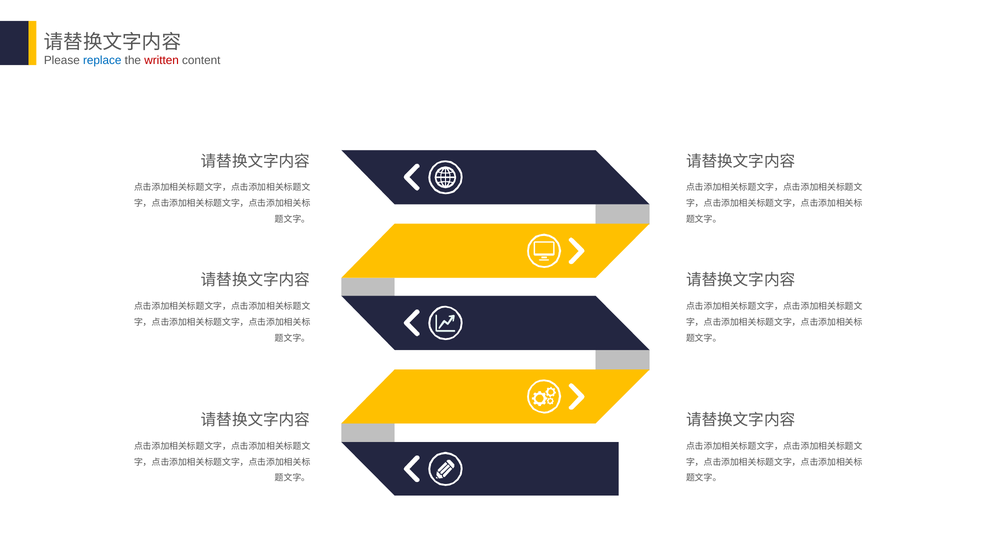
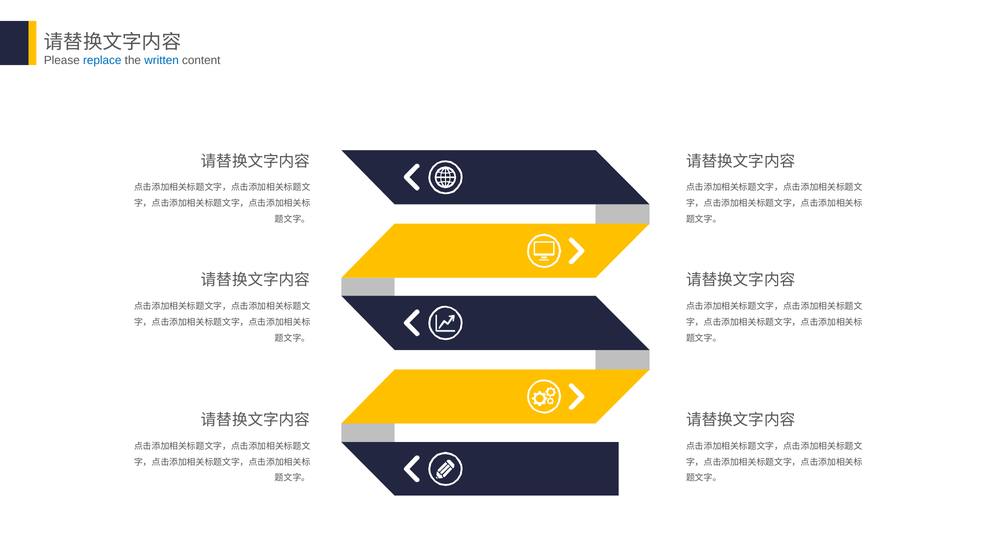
written colour: red -> blue (162, 60)
